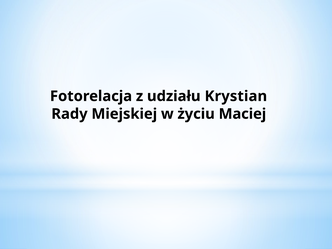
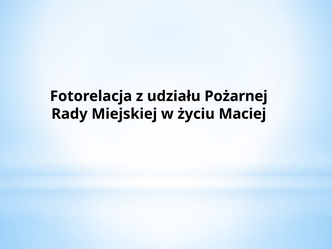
Krystian: Krystian -> Pożarnej (236, 96)
